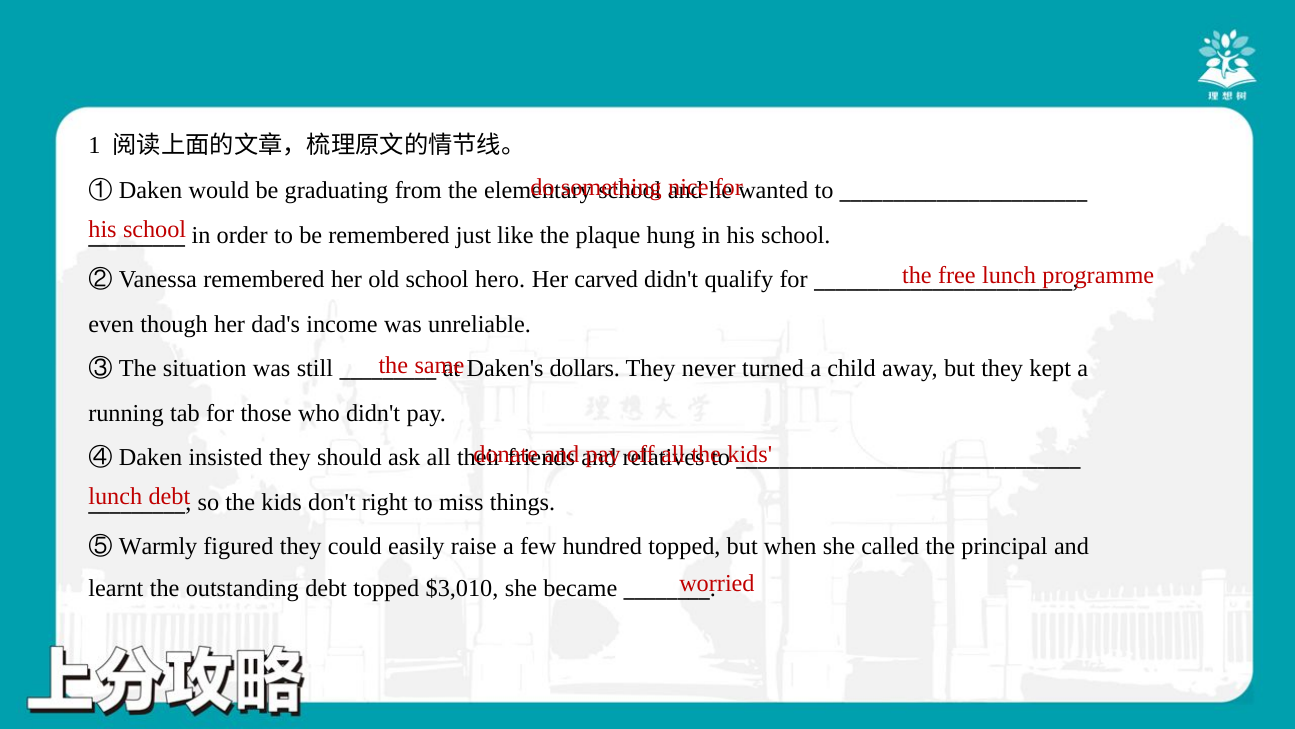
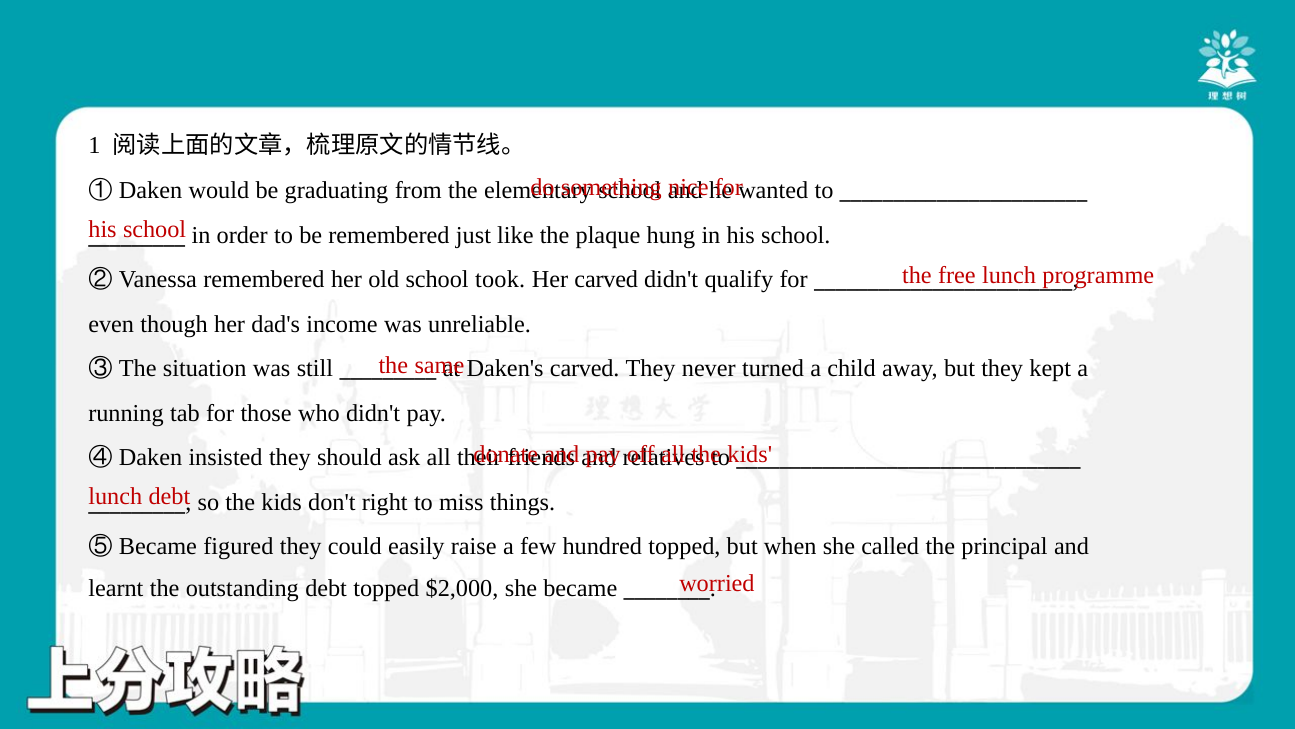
hero: hero -> took (500, 279)
Daken's dollars: dollars -> carved (585, 368)
⑤ Warmly: Warmly -> Became (158, 547)
$3,010: $3,010 -> $2,000 (462, 588)
